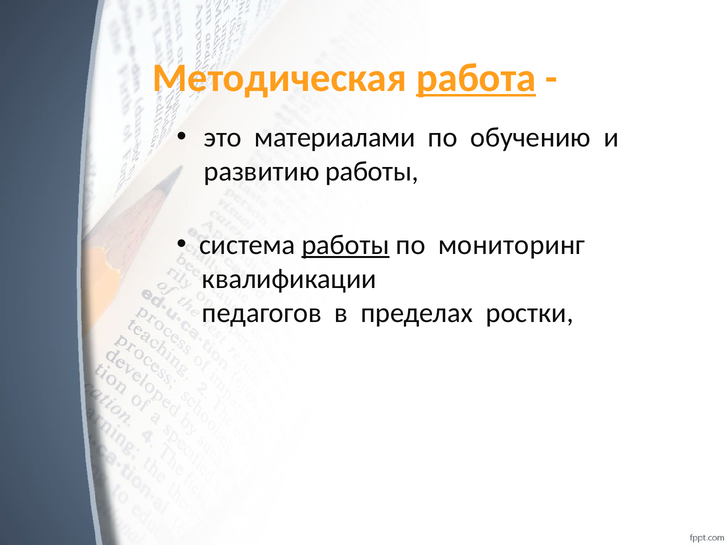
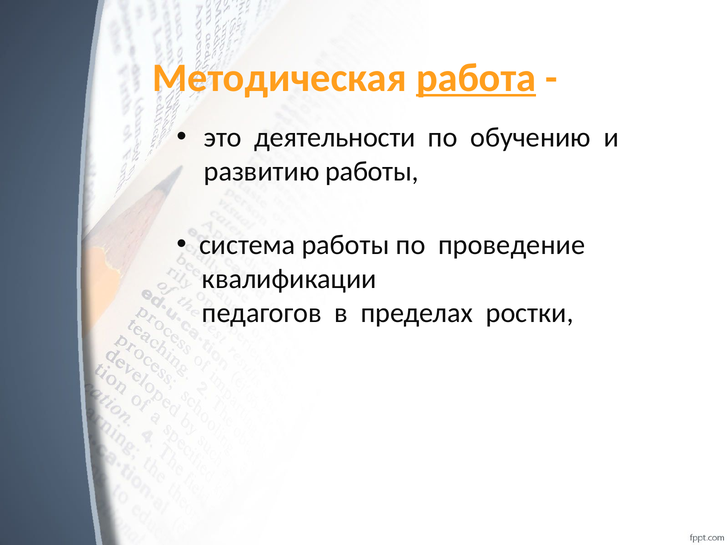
материалами: материалами -> деятельности (335, 137)
работы underline: present -> none (346, 245)
мониторинг: мониторинг -> проведение (512, 245)
